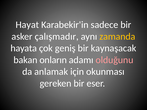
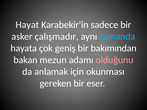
zamanda colour: yellow -> light blue (117, 37)
kaynaşacak: kaynaşacak -> bakımından (114, 48)
onların: onların -> mezun (53, 60)
